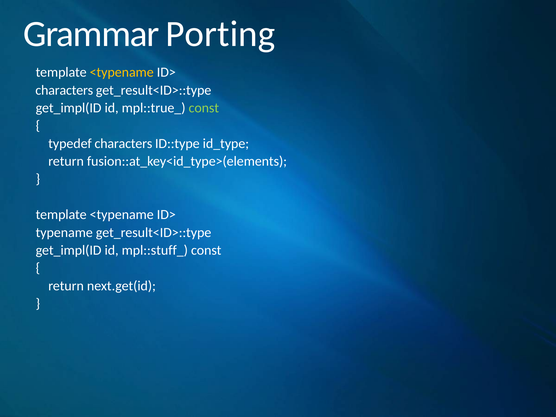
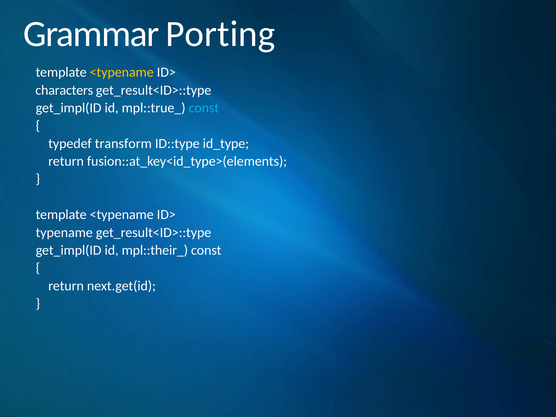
const colour: light green -> light blue (204, 108)
typedef characters: characters -> transform (123, 143)
mpl::stuff_: mpl::stuff_ -> mpl::their_ (155, 250)
